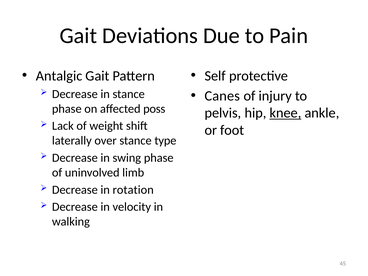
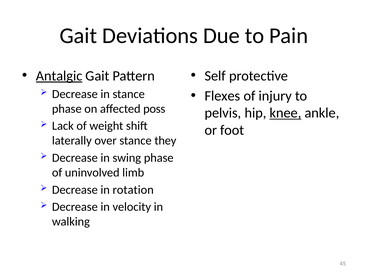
Antalgic underline: none -> present (59, 76)
Canes: Canes -> Flexes (222, 96)
type: type -> they (165, 141)
